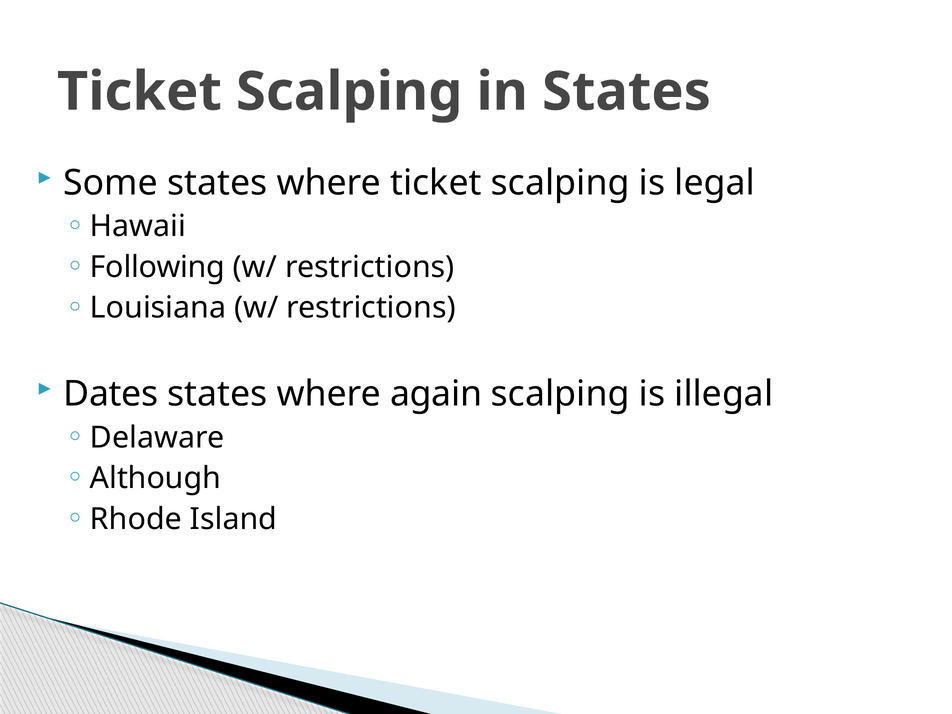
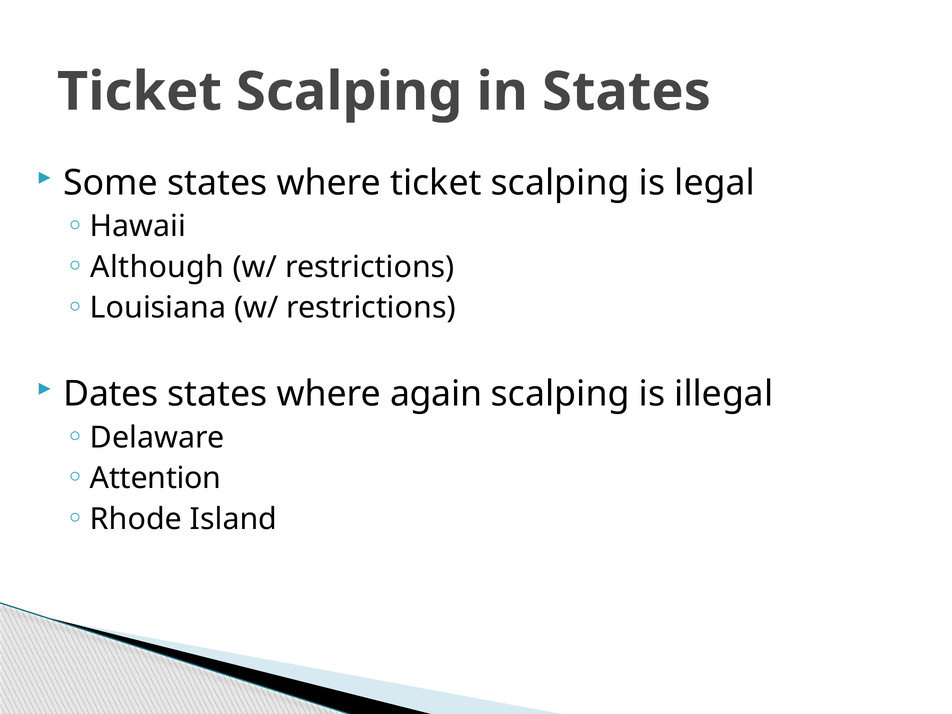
Following: Following -> Although (157, 267)
Although: Although -> Attention (156, 478)
